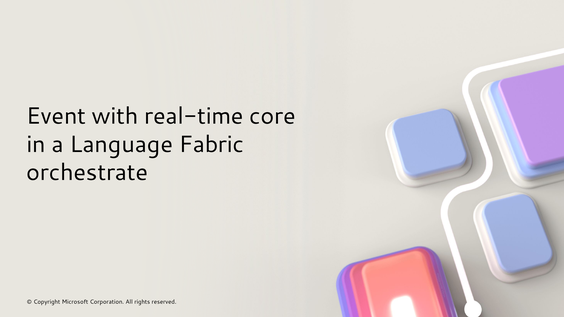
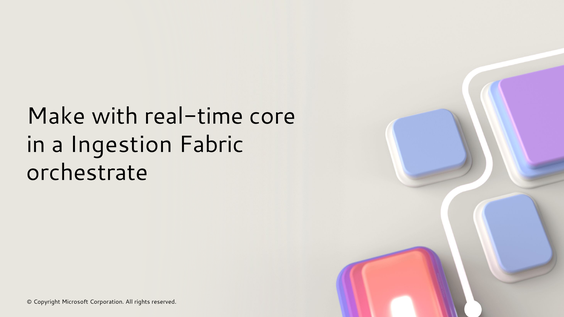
Event: Event -> Make (56, 116)
Language: Language -> Ingestion (121, 144)
